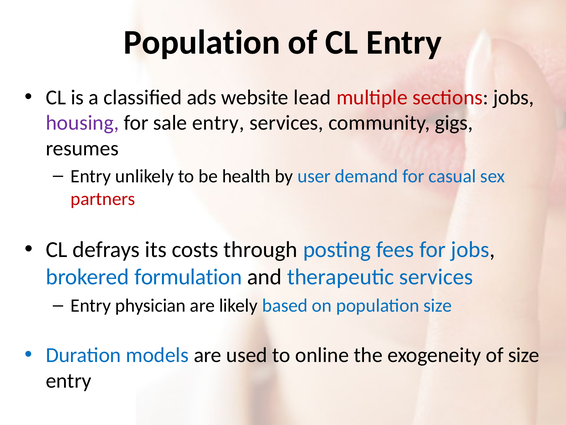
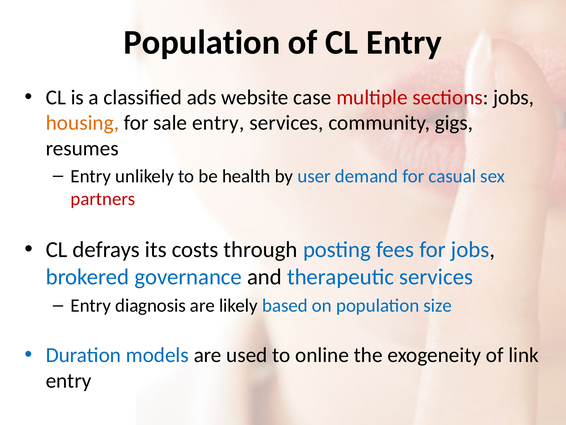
lead: lead -> case (312, 97)
housing colour: purple -> orange (82, 123)
formulation: formulation -> governance (188, 277)
physician: physician -> diagnosis (151, 305)
of size: size -> link (524, 355)
